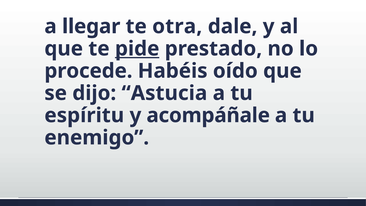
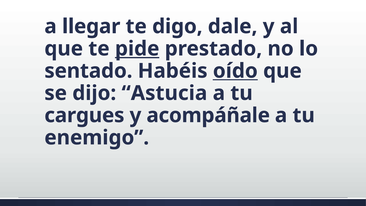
otra: otra -> digo (177, 26)
procede: procede -> sentado (88, 71)
oído underline: none -> present (235, 71)
espíritu: espíritu -> cargues (84, 115)
